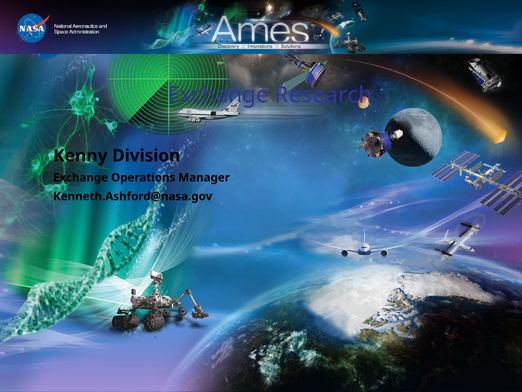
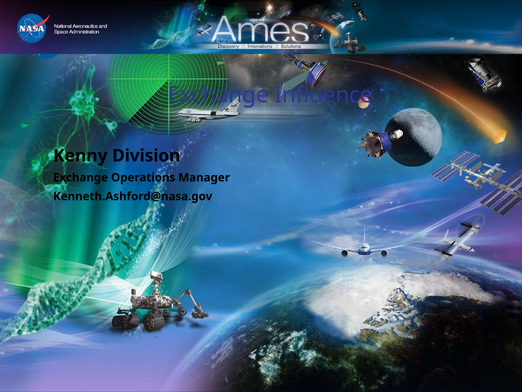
Research: Research -> Influence (324, 95)
